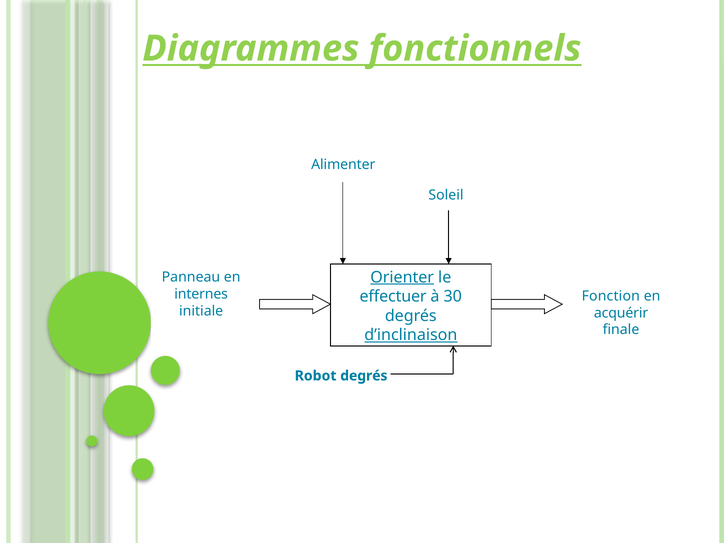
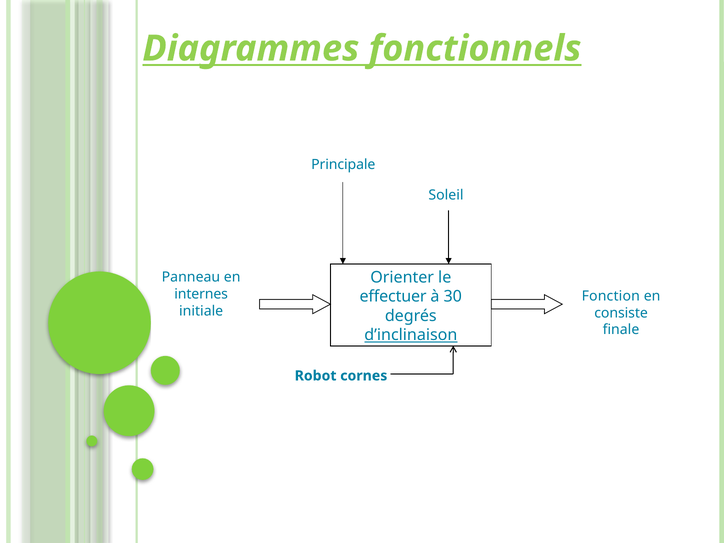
Alimenter: Alimenter -> Principale (343, 165)
Orienter underline: present -> none (402, 277)
acquérir: acquérir -> consiste (621, 313)
Robot degrés: degrés -> cornes (364, 376)
